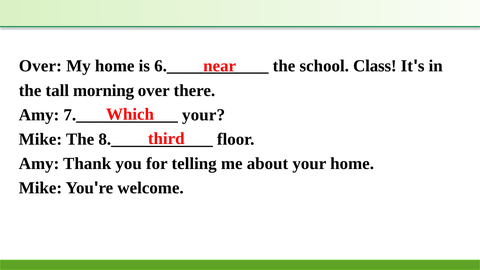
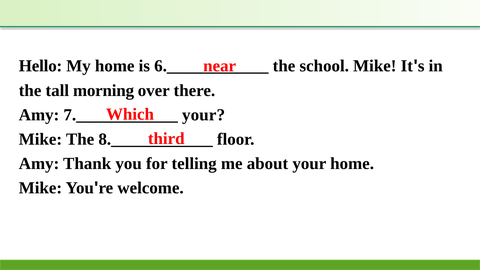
Over: Over -> Hello (41, 66)
school Class: Class -> Mike (375, 66)
